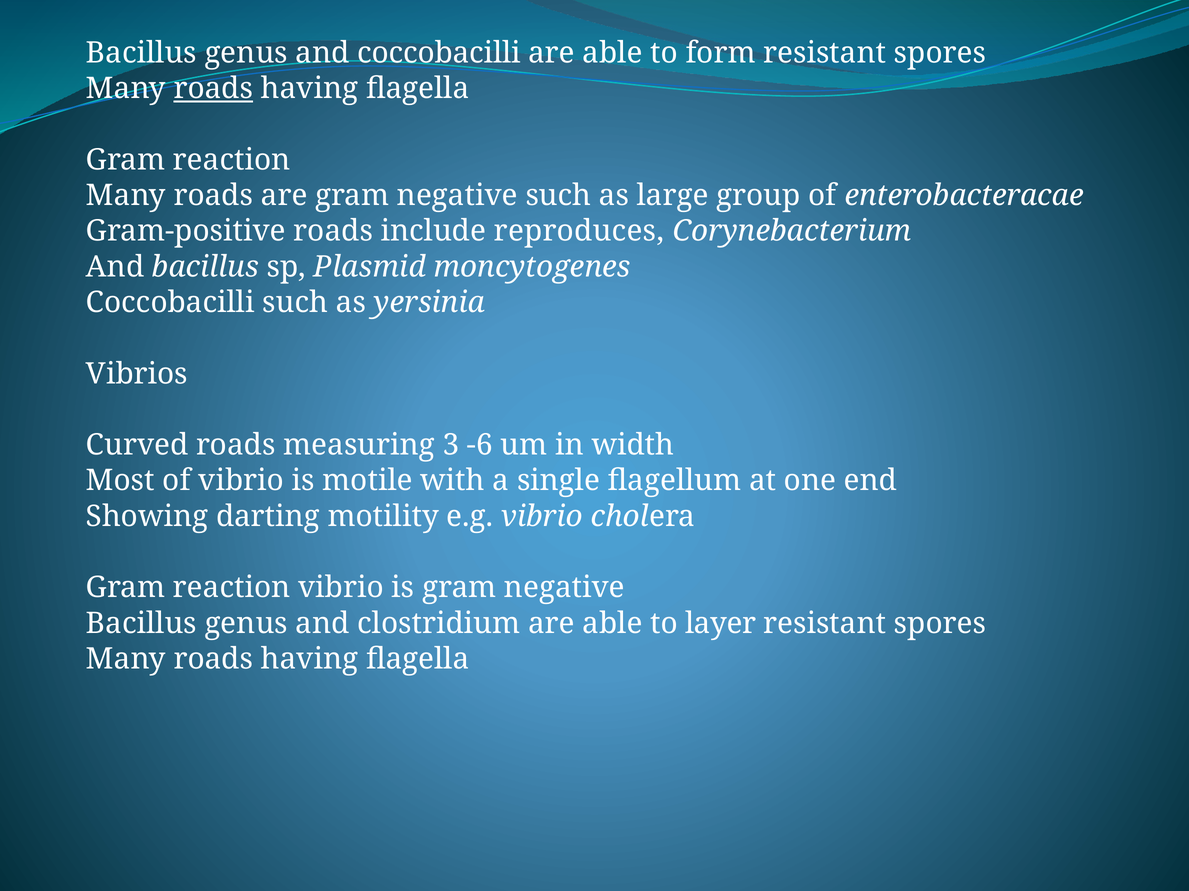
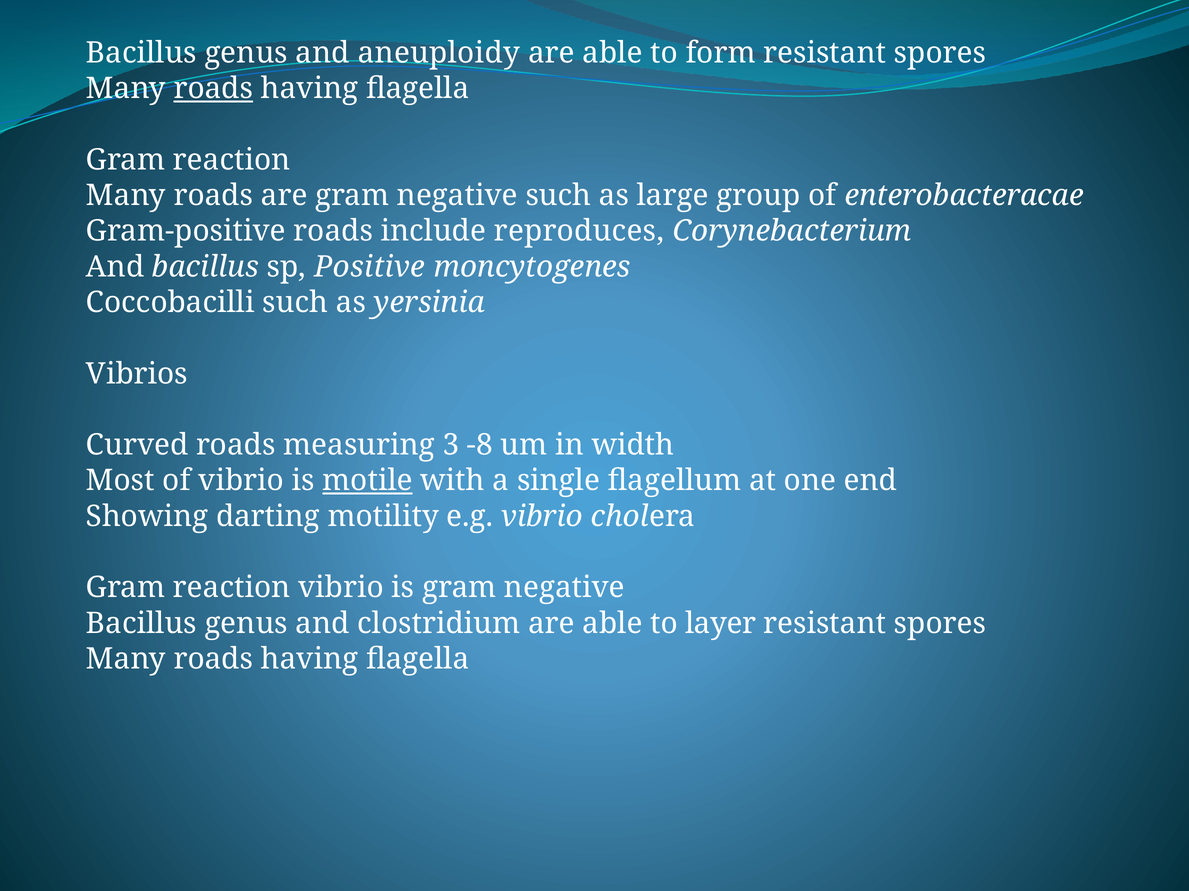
and coccobacilli: coccobacilli -> aneuploidy (439, 53)
Plasmid: Plasmid -> Positive (370, 267)
-6: -6 -> -8 (480, 445)
motile underline: none -> present (367, 481)
